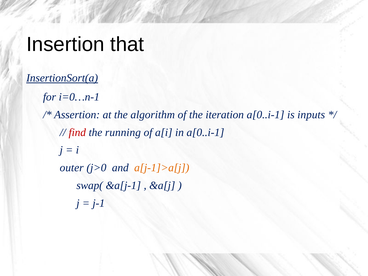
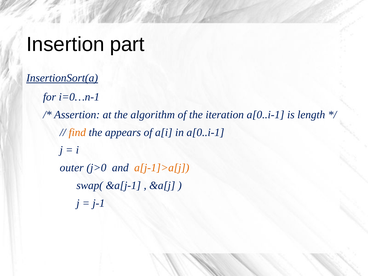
that: that -> part (127, 44)
inputs: inputs -> length (311, 115)
find colour: red -> orange (77, 132)
running: running -> appears (123, 132)
